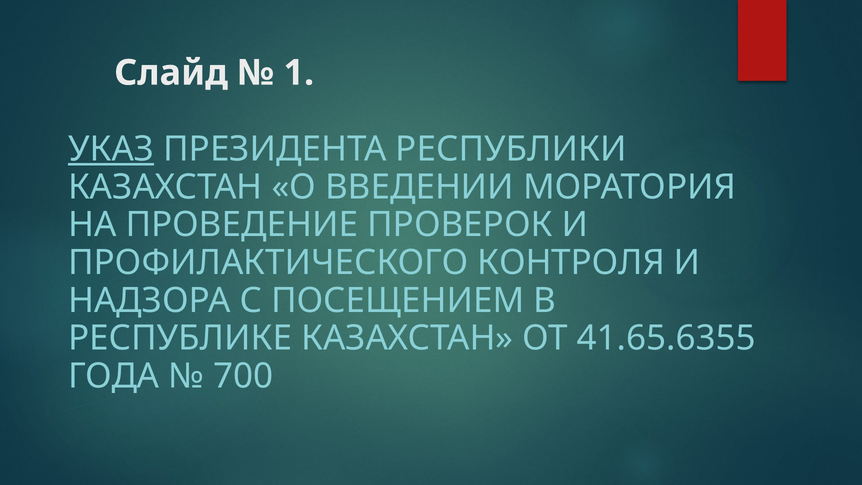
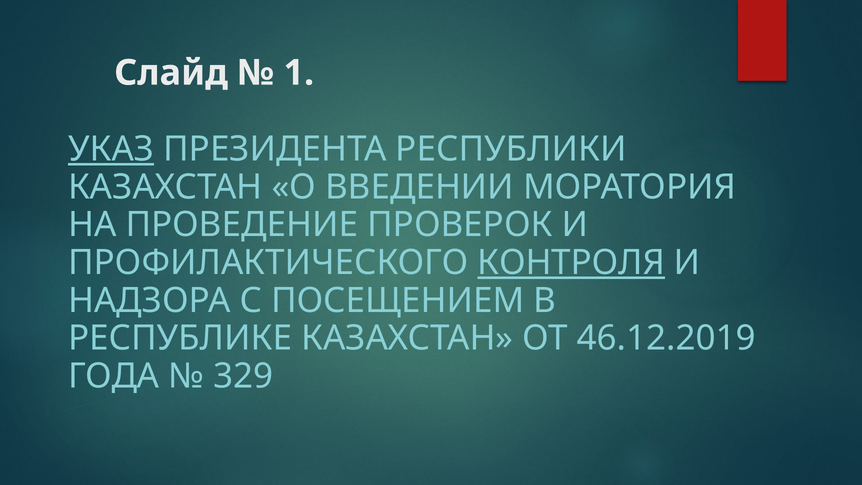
КОНТРОЛЯ underline: none -> present (571, 263)
41.65.6355: 41.65.6355 -> 46.12.2019 (666, 338)
700: 700 -> 329 (243, 376)
